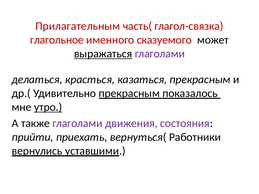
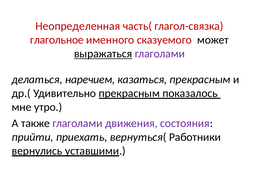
Прилагательным: Прилагательным -> Неопределенная (78, 26)
красться: красться -> наречием (90, 80)
утро underline: present -> none (48, 107)
